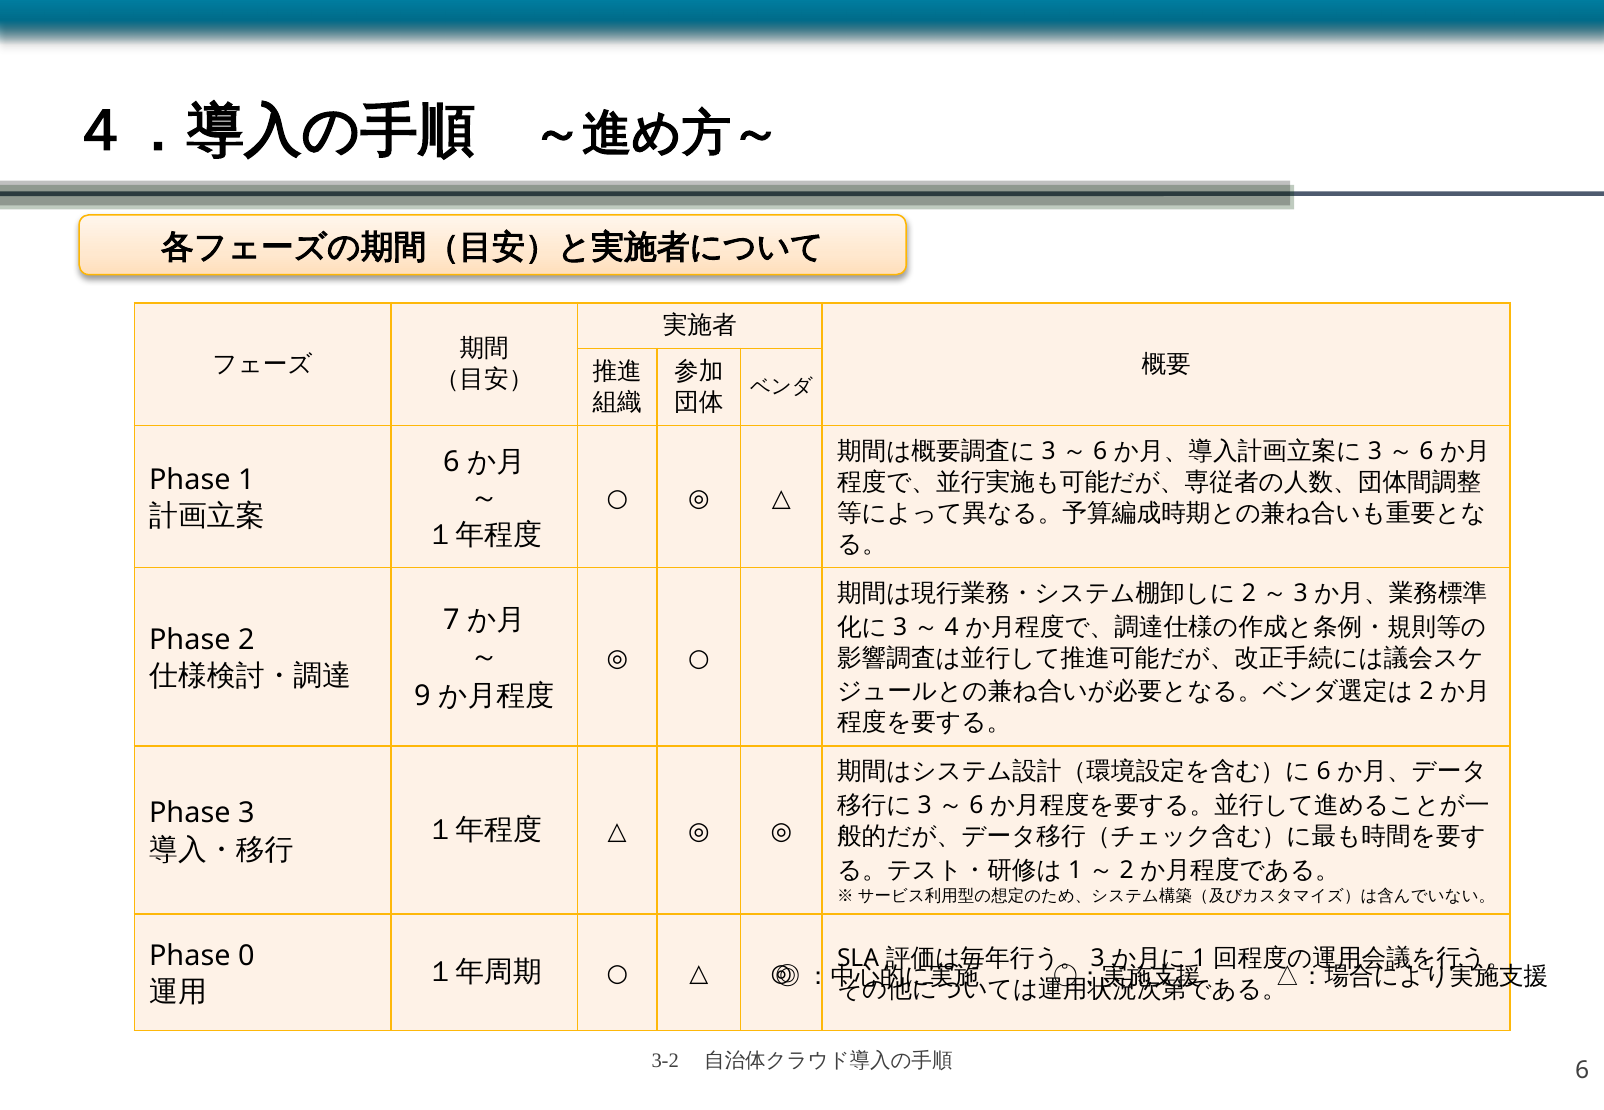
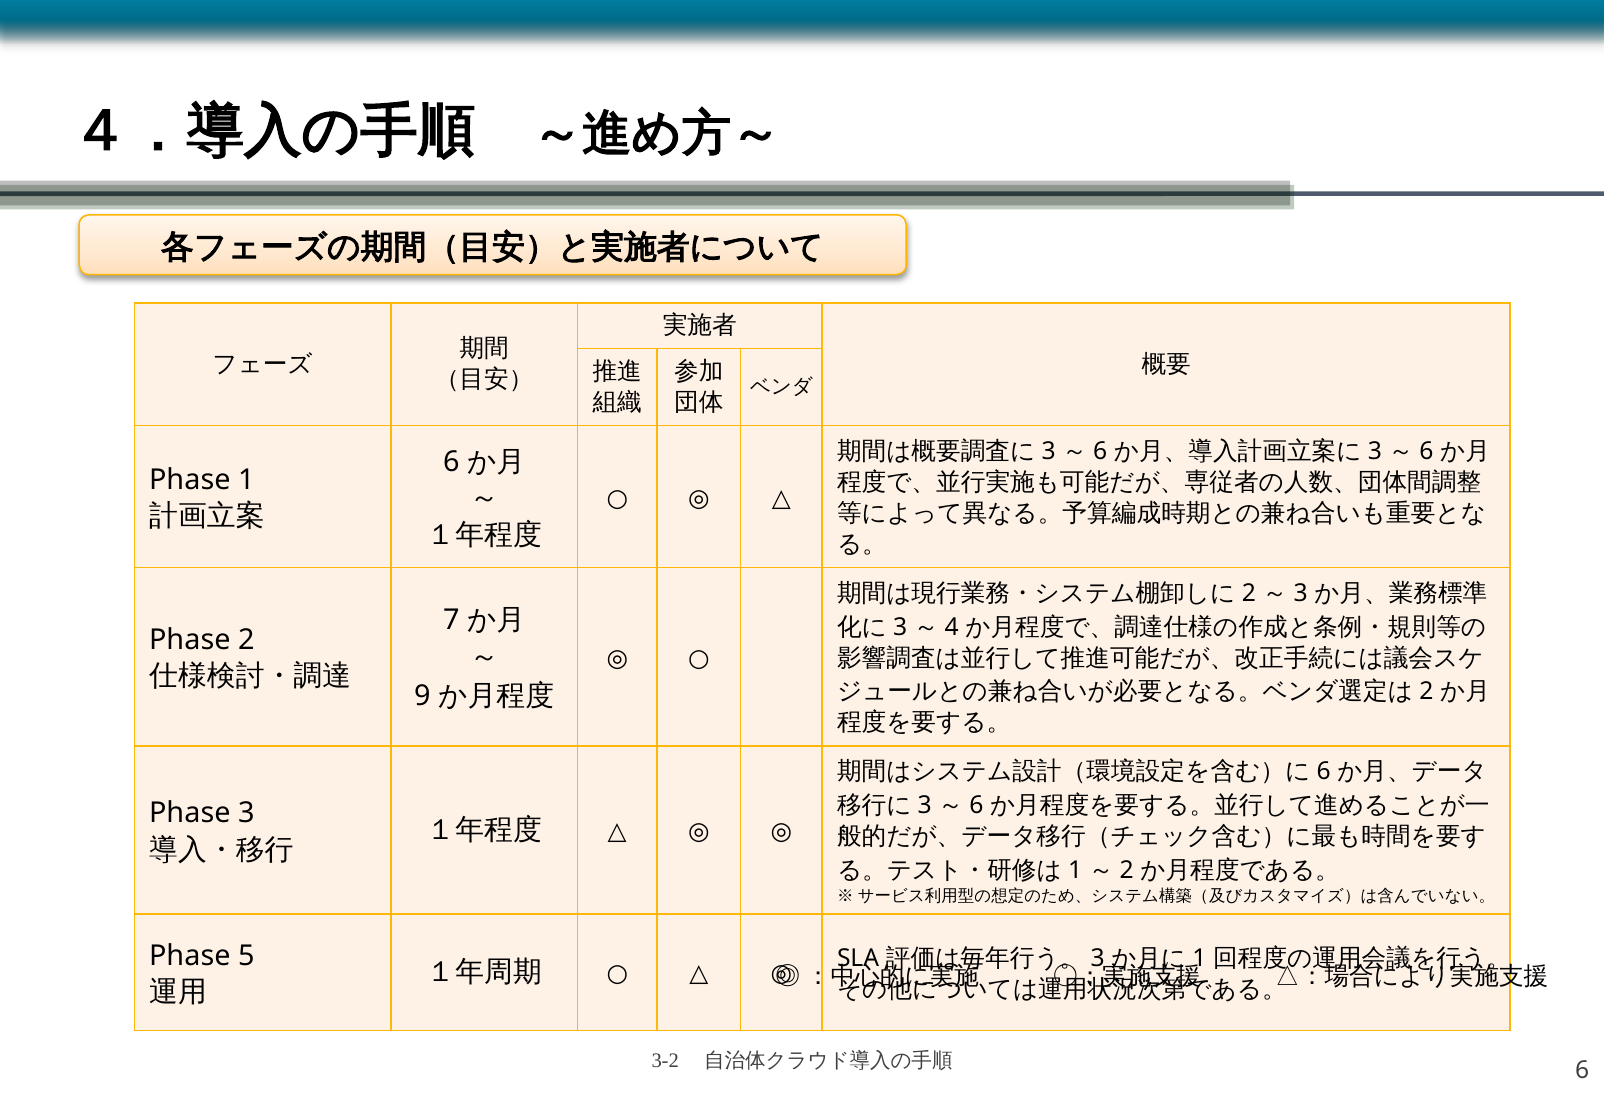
0: 0 -> 5 (246, 956)
